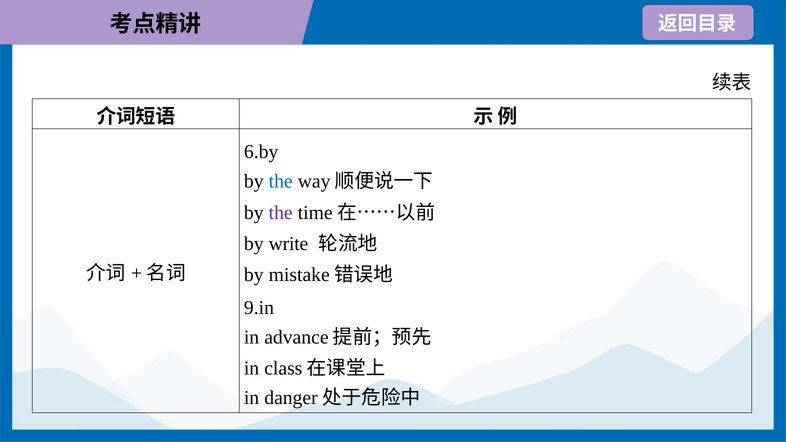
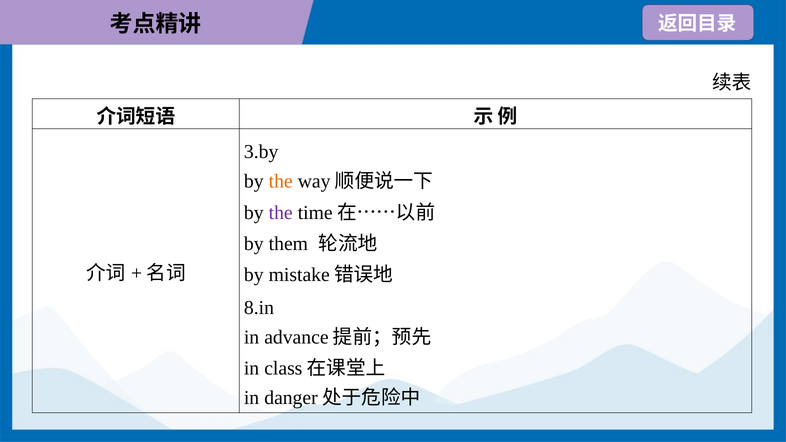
6.by: 6.by -> 3.by (261, 152)
the colour: blue -> orange (281, 182)
write: write -> them (288, 244)
9.in: 9.in -> 8.in (259, 308)
